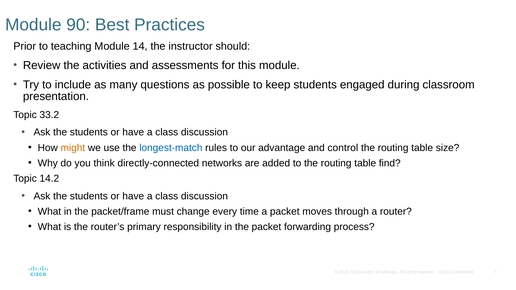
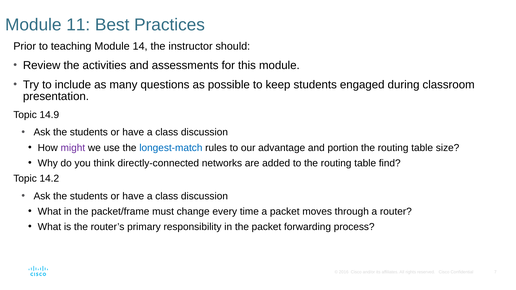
90: 90 -> 11 (78, 25)
33.2: 33.2 -> 14.9 (49, 115)
might colour: orange -> purple (73, 148)
control: control -> portion (343, 148)
